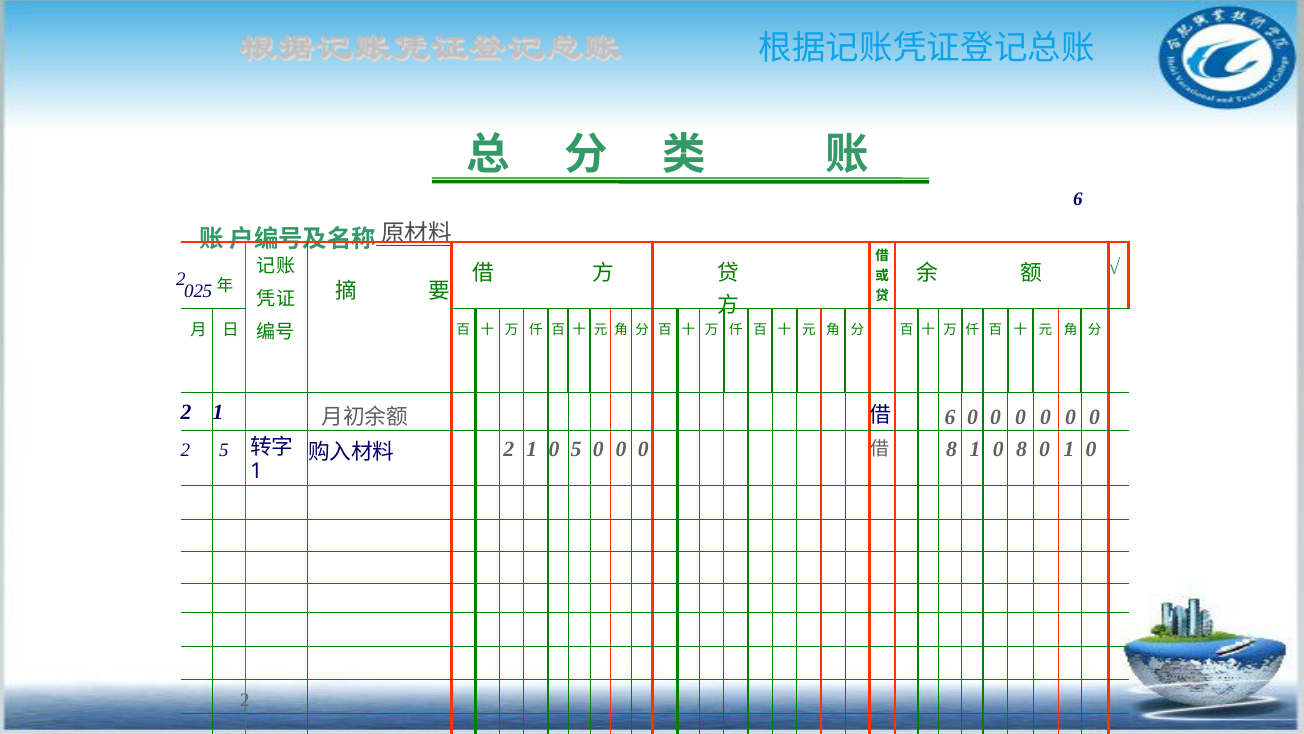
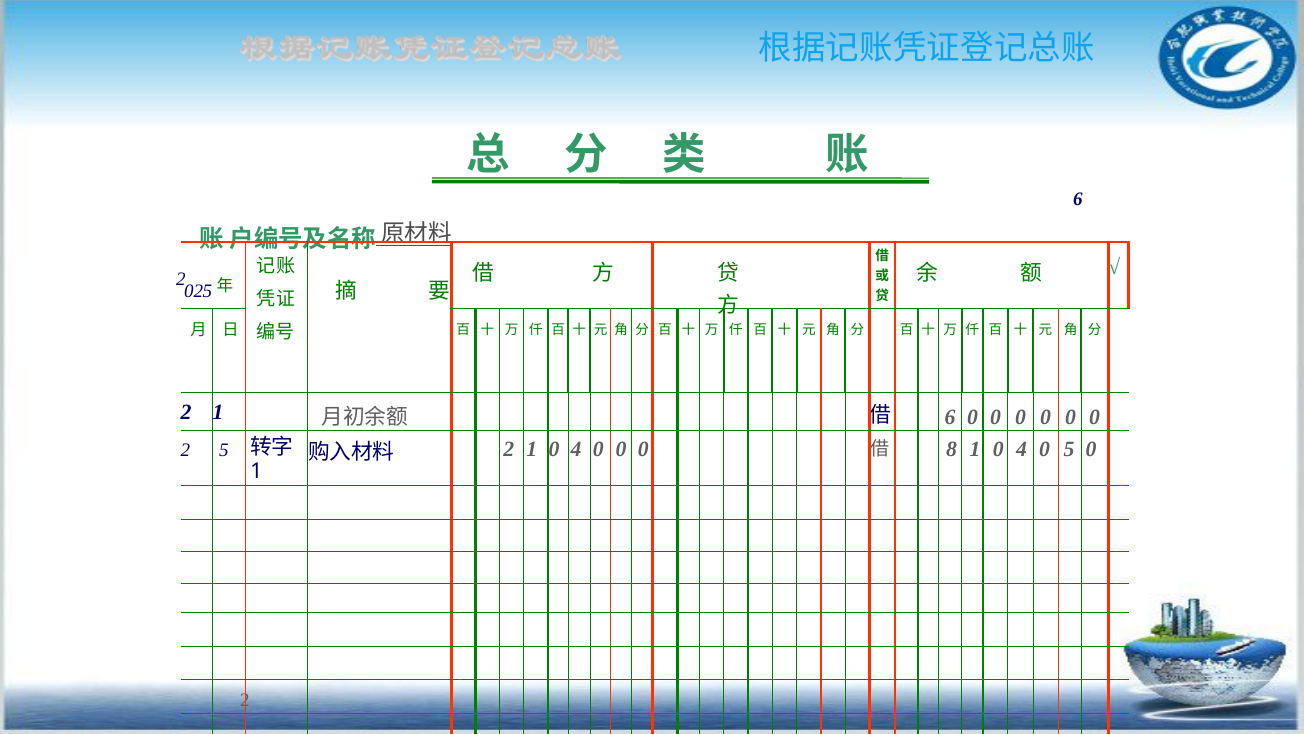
2 1 0 5: 5 -> 4 (576, 449)
8 1 0 8: 8 -> 4 (1022, 449)
0 1: 1 -> 5 (1069, 449)
